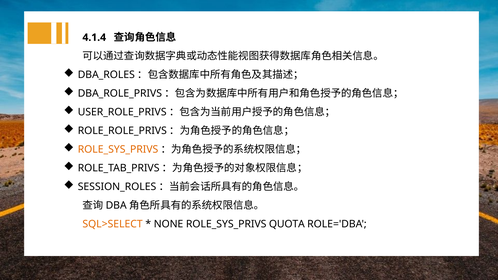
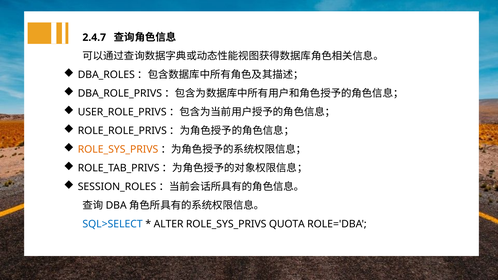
4.1.4: 4.1.4 -> 2.4.7 (94, 37)
SQL>SELECT colour: orange -> blue (113, 224)
NONE: NONE -> ALTER (169, 224)
